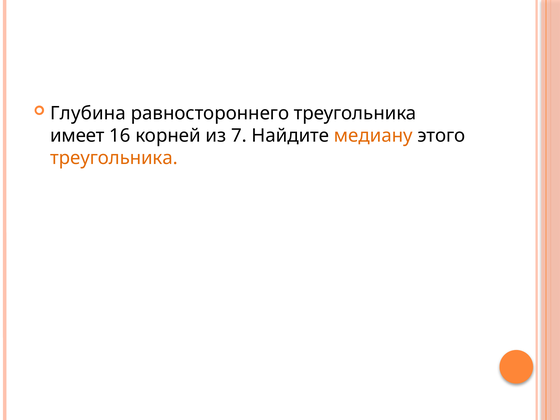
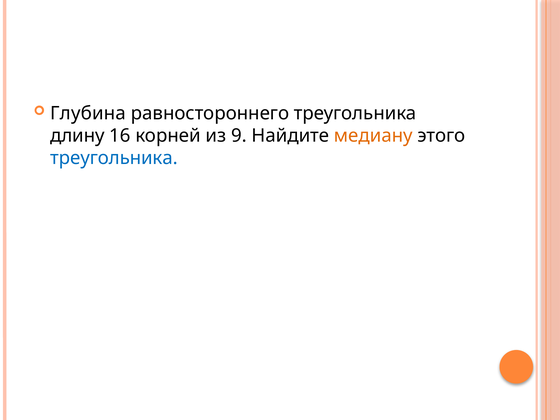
имеет: имеет -> длину (77, 136)
7: 7 -> 9 (239, 136)
треугольника colour: orange -> blue (114, 158)
